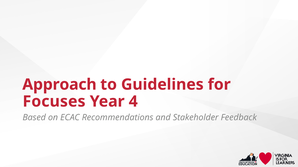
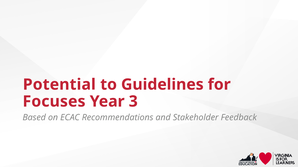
Approach: Approach -> Potential (59, 85)
4: 4 -> 3 (133, 102)
